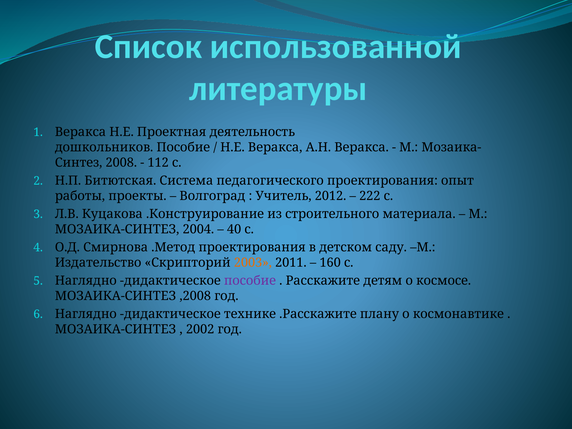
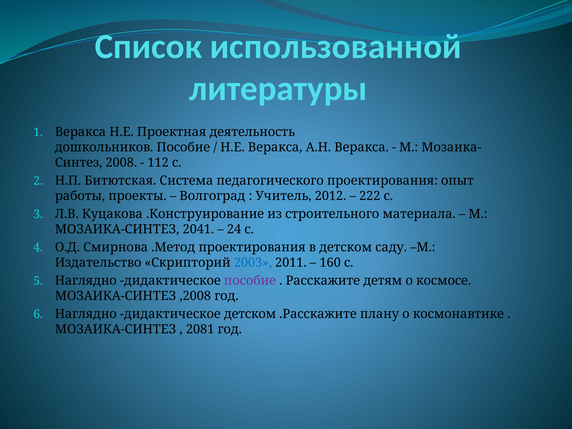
2004: 2004 -> 2041 (198, 229)
40: 40 -> 24 (234, 229)
2003 colour: orange -> blue (253, 263)
дидактическое технике: технике -> детском (250, 314)
2002: 2002 -> 2081 (200, 329)
